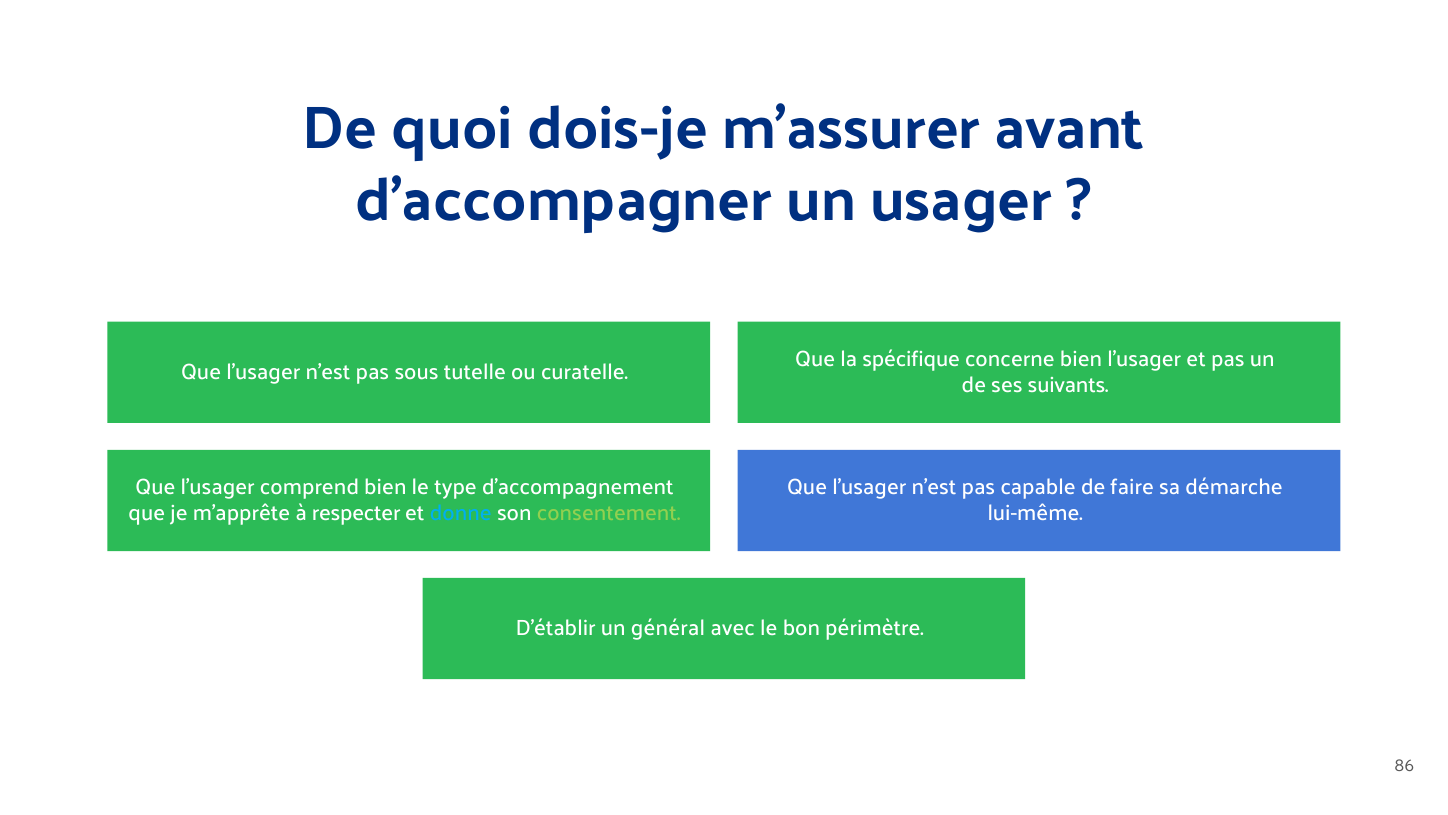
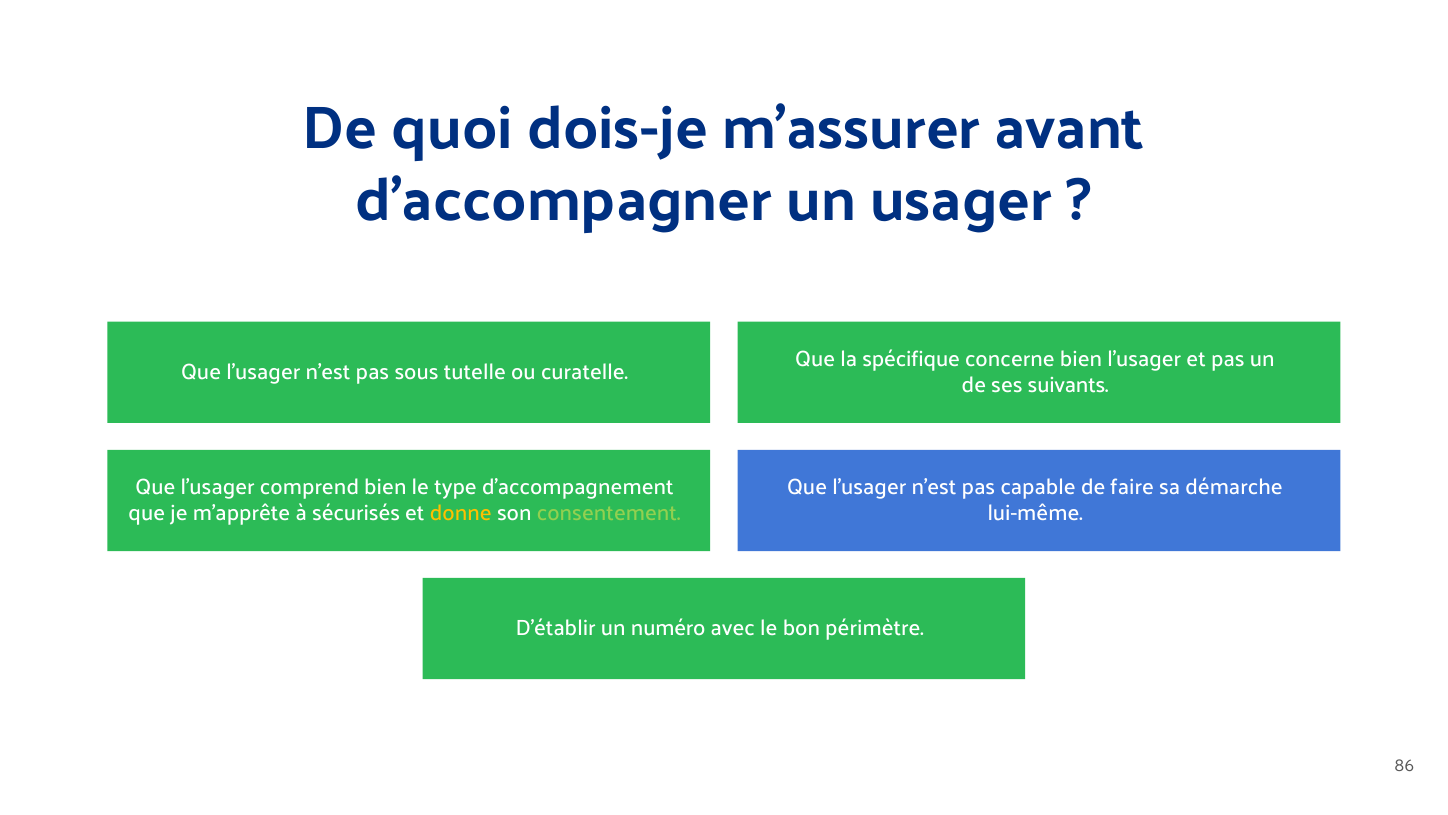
respecter: respecter -> sécurisés (356, 513)
donne colour: light blue -> yellow (461, 513)
général: général -> numéro (668, 628)
